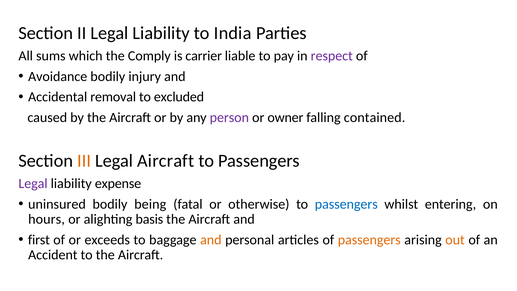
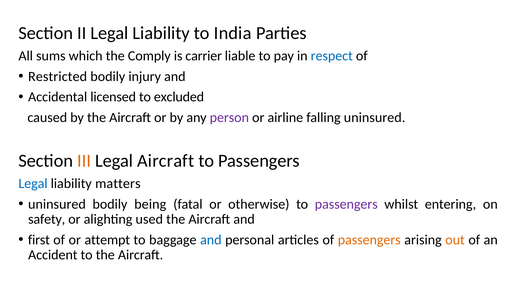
respect colour: purple -> blue (332, 56)
Avoidance: Avoidance -> Restricted (58, 76)
removal: removal -> licensed (113, 97)
owner: owner -> airline (285, 117)
falling contained: contained -> uninsured (375, 117)
Legal colour: purple -> blue (33, 184)
expense: expense -> matters (118, 184)
passengers colour: blue -> purple (346, 204)
hours: hours -> safety (47, 219)
basis: basis -> used (149, 219)
exceeds: exceeds -> attempt (107, 240)
and colour: orange -> blue (211, 240)
